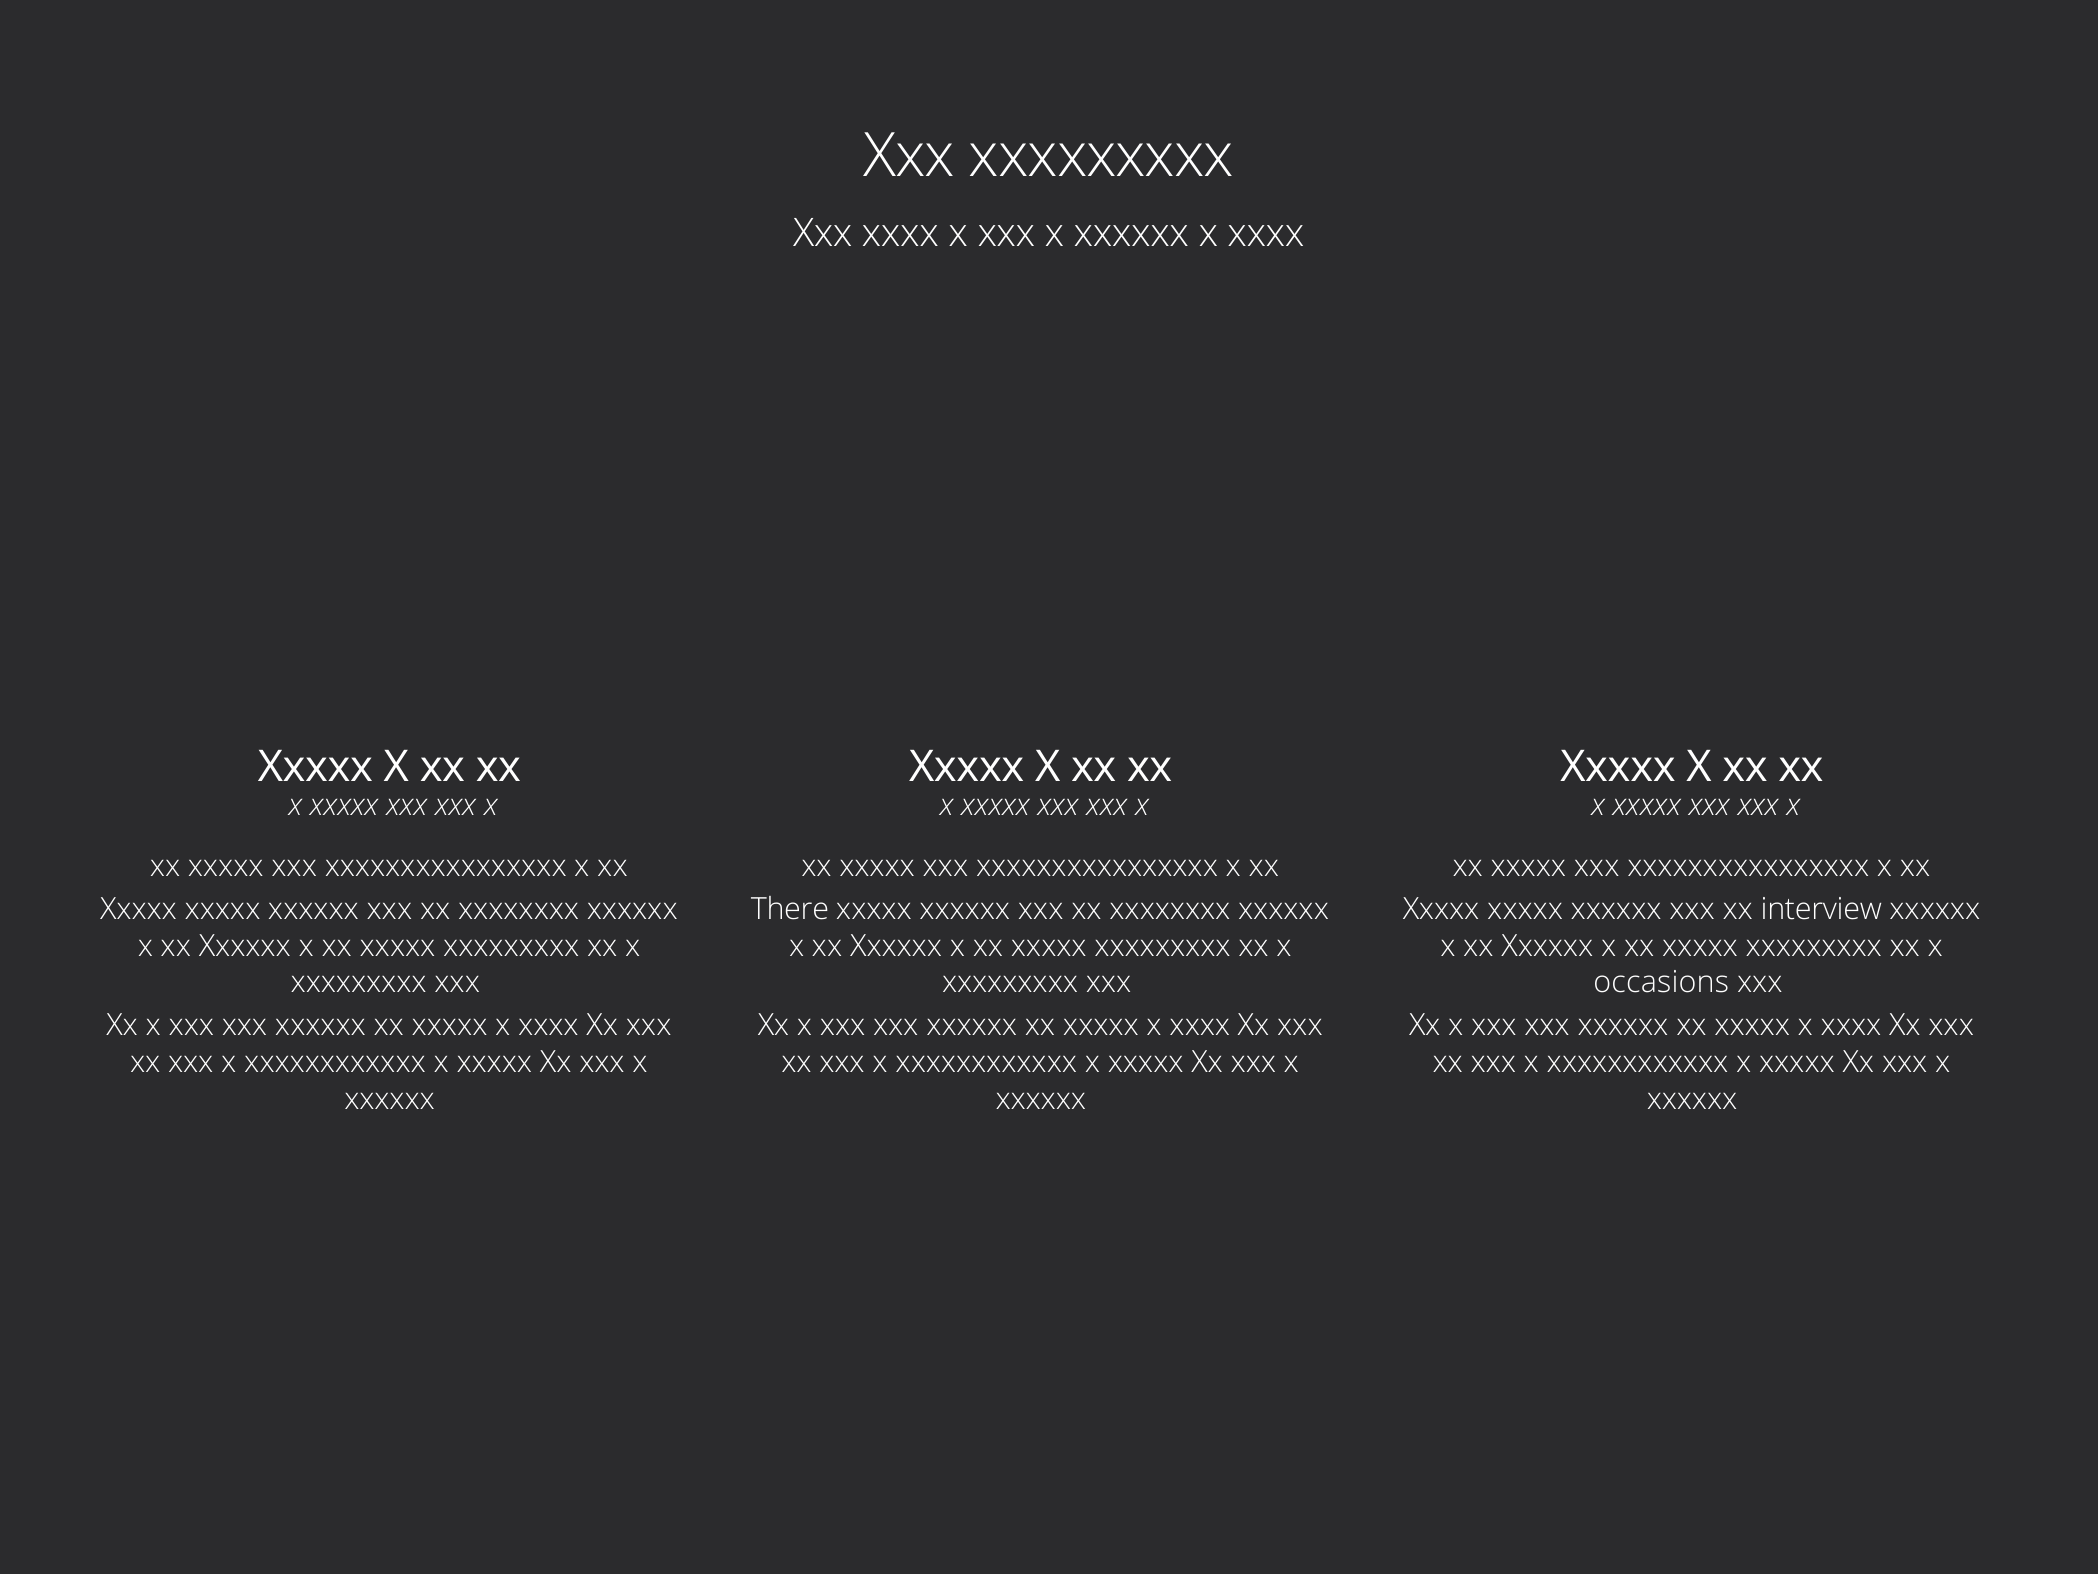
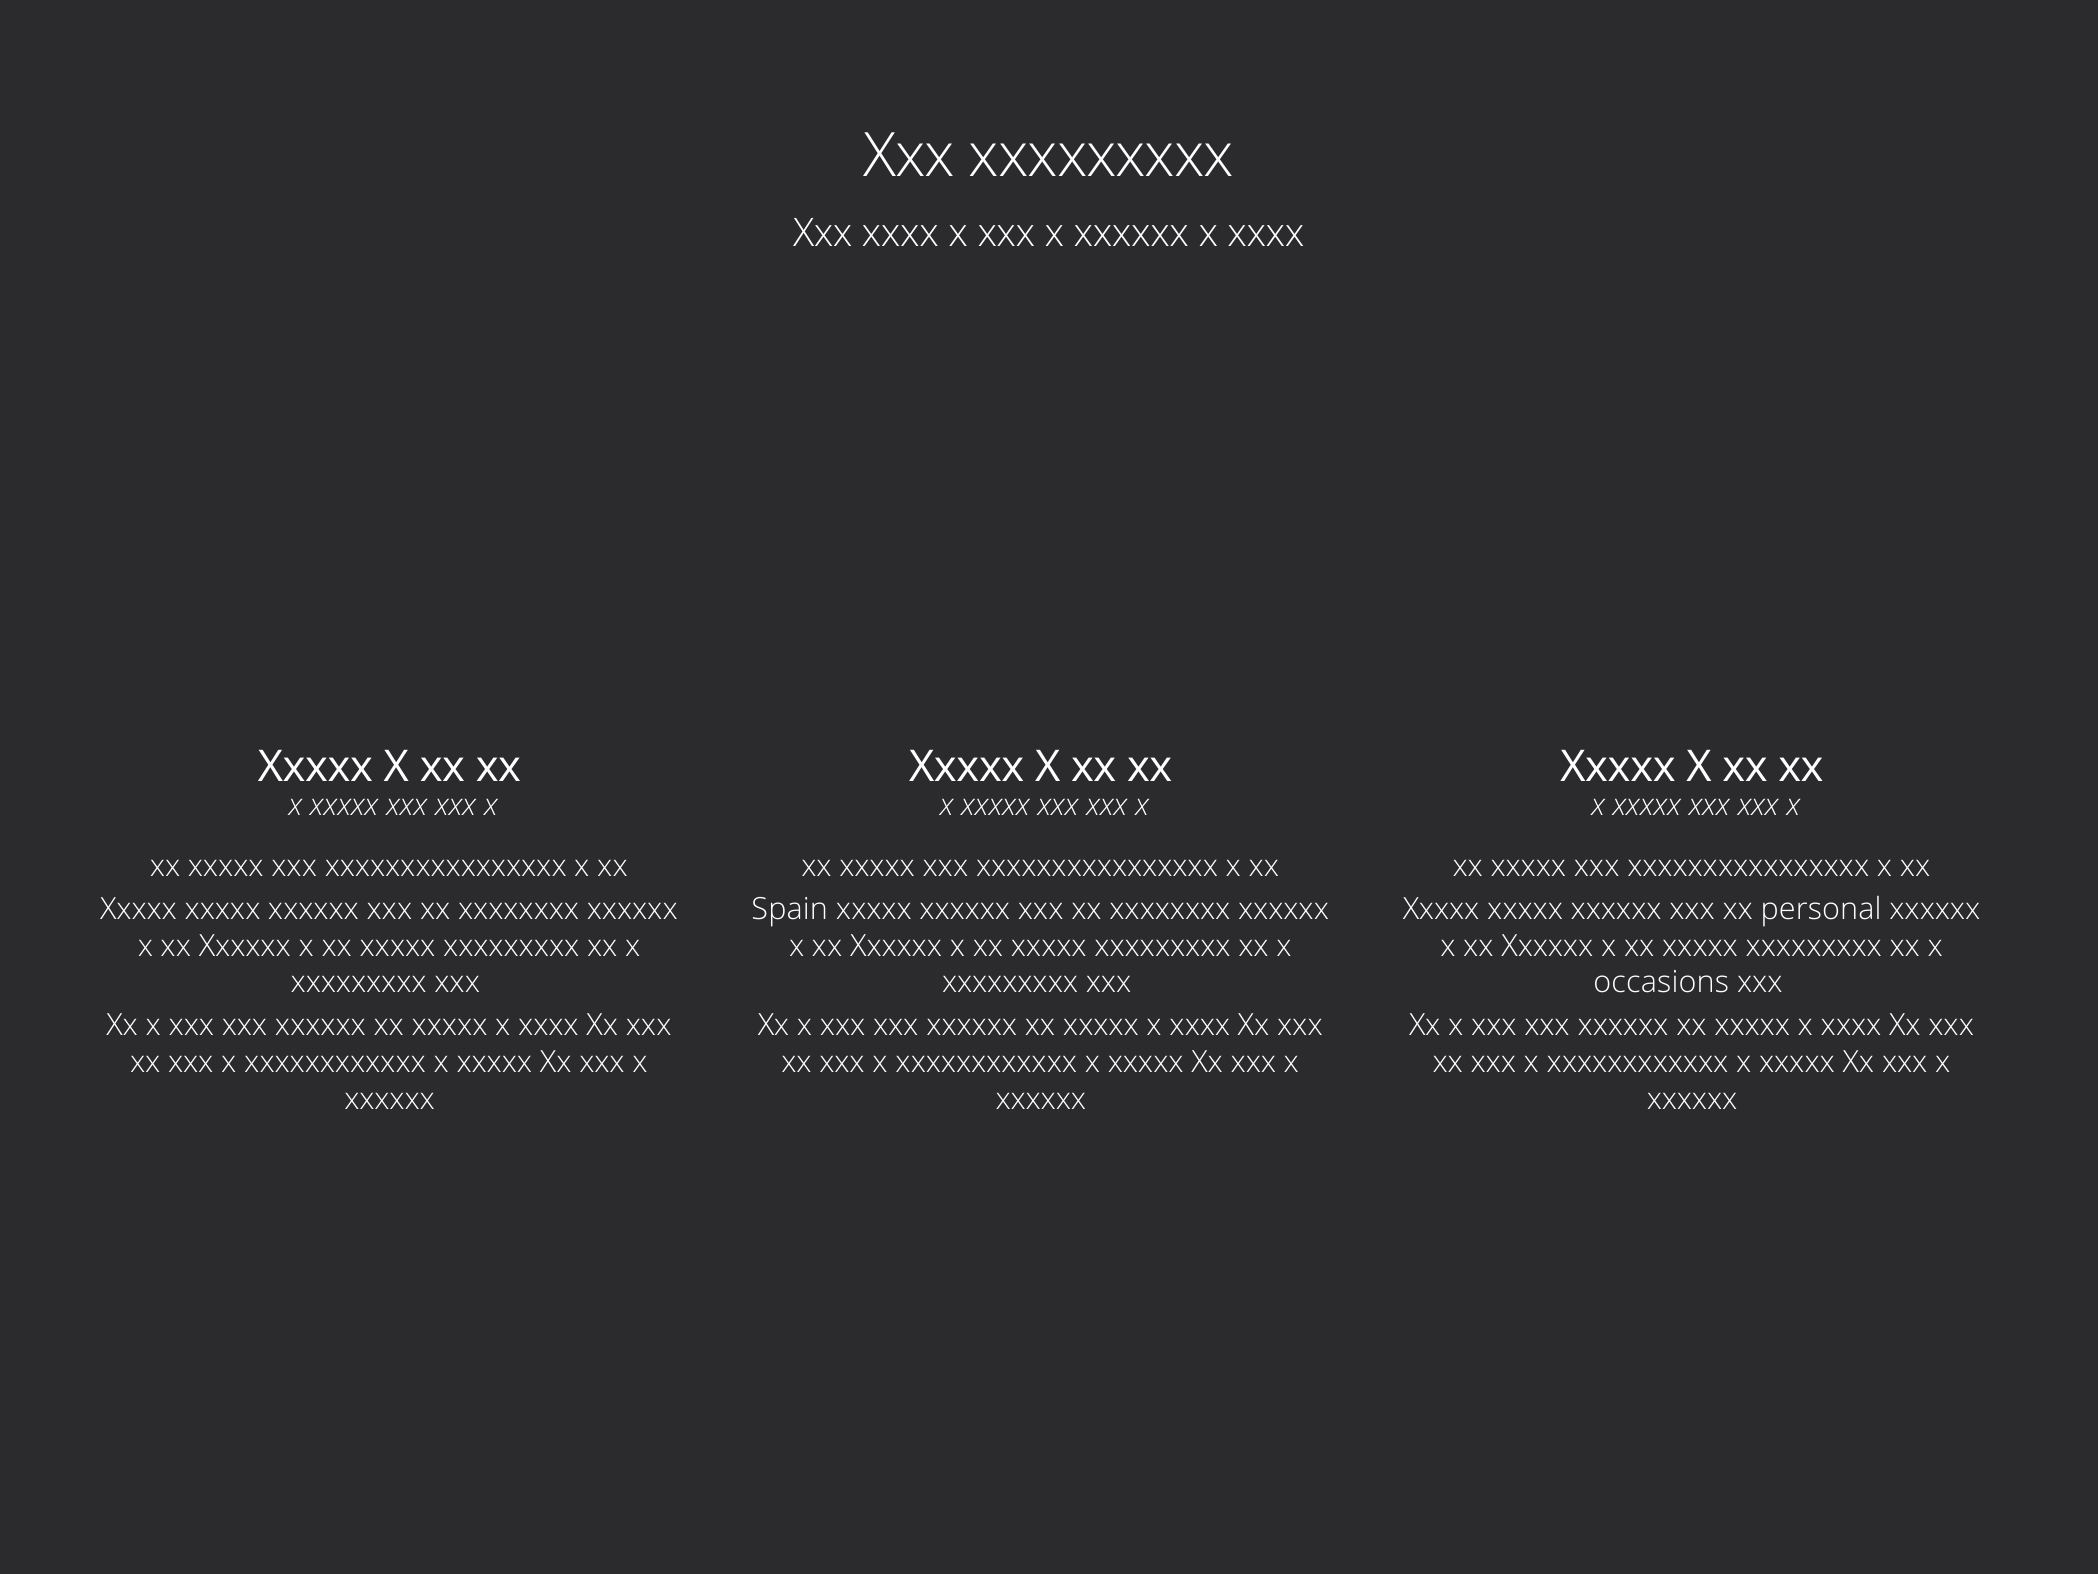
There: There -> Spain (790, 909)
interview: interview -> personal (1821, 909)
